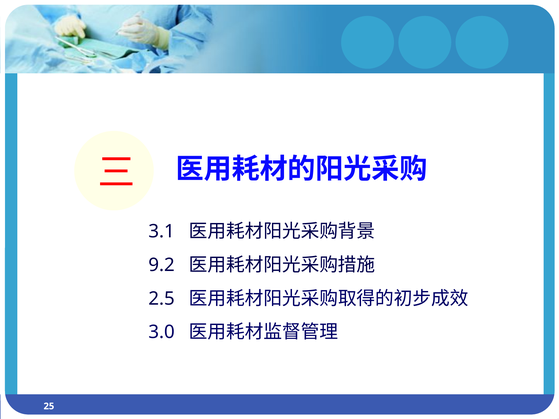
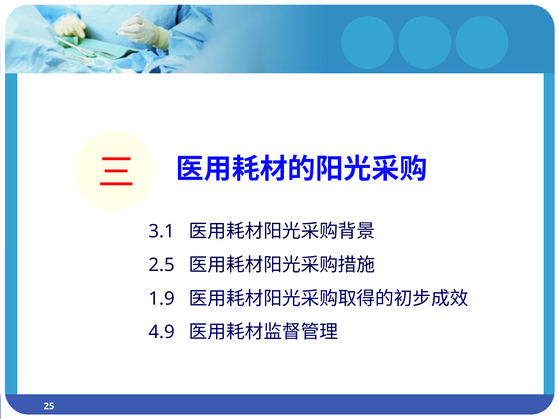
9.2: 9.2 -> 2.5 (162, 265)
2.5: 2.5 -> 1.9 (162, 299)
3.0: 3.0 -> 4.9 (162, 332)
